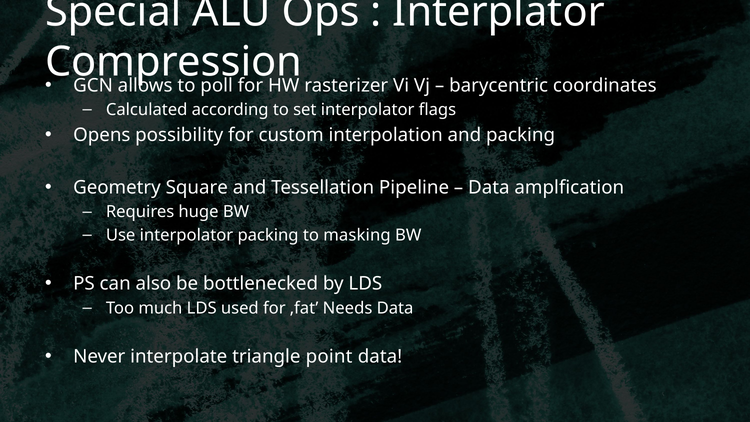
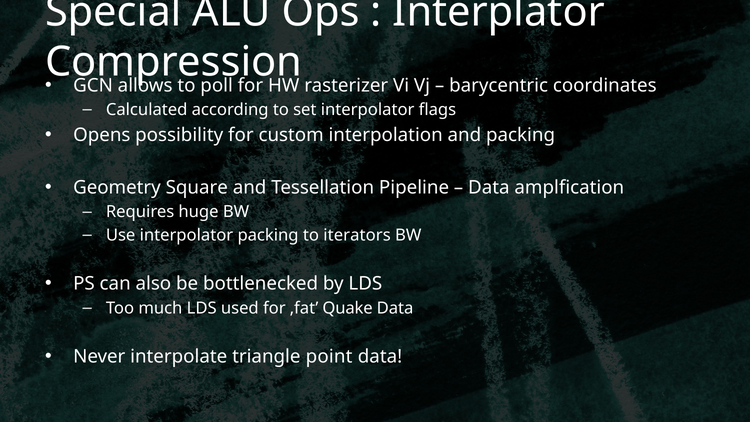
masking: masking -> iterators (357, 235)
Needs: Needs -> Quake (348, 308)
